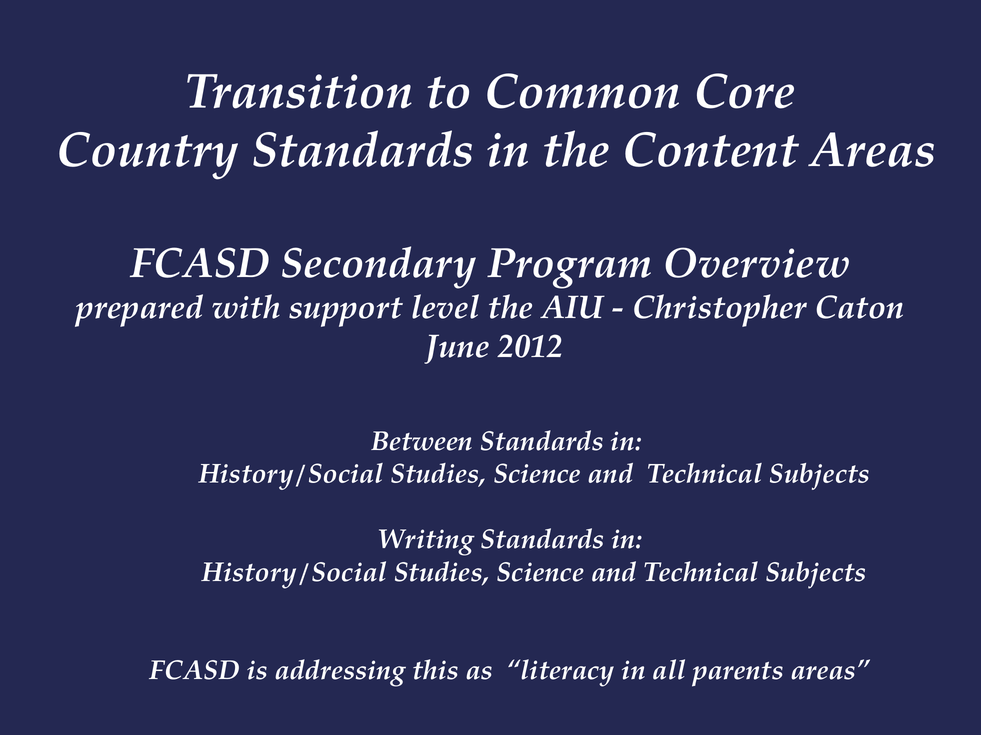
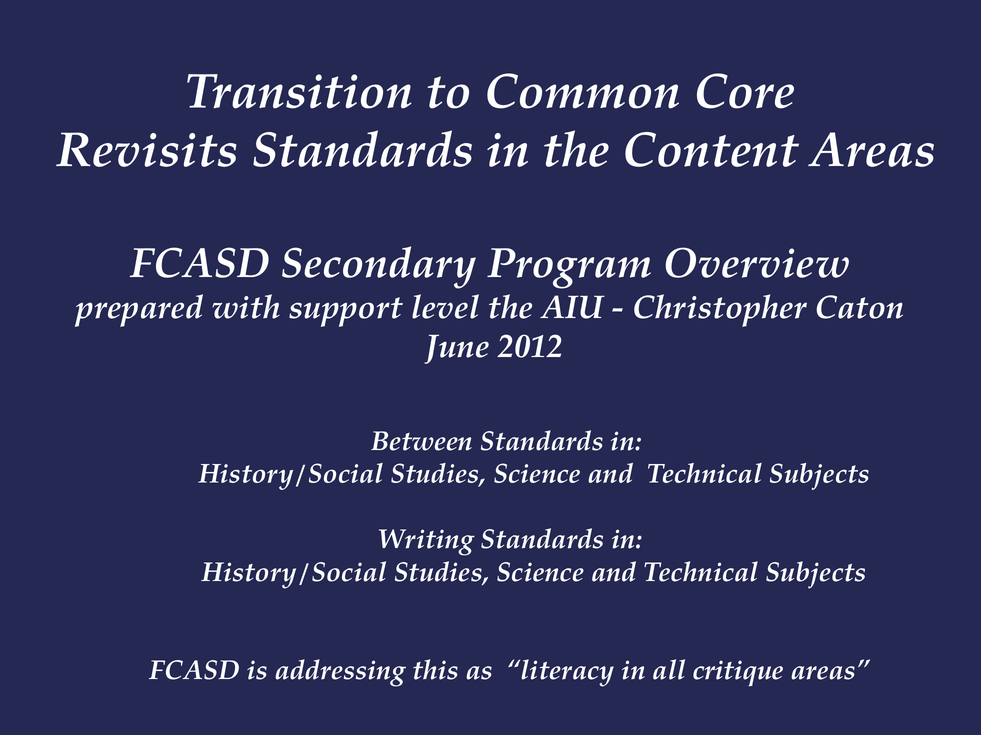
Country: Country -> Revisits (148, 150)
parents: parents -> critique (738, 671)
